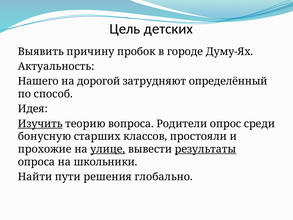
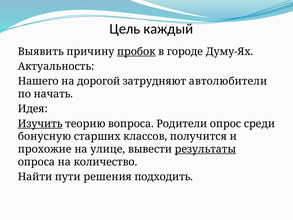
детских: детских -> каждый (168, 29)
пробок underline: none -> present (136, 52)
определённый: определённый -> автолюбители (228, 81)
способ: способ -> начать (53, 94)
простояли: простояли -> получится (198, 136)
улице underline: present -> none (108, 149)
школьники: школьники -> количество (105, 162)
глобально: глобально -> подходить (164, 177)
